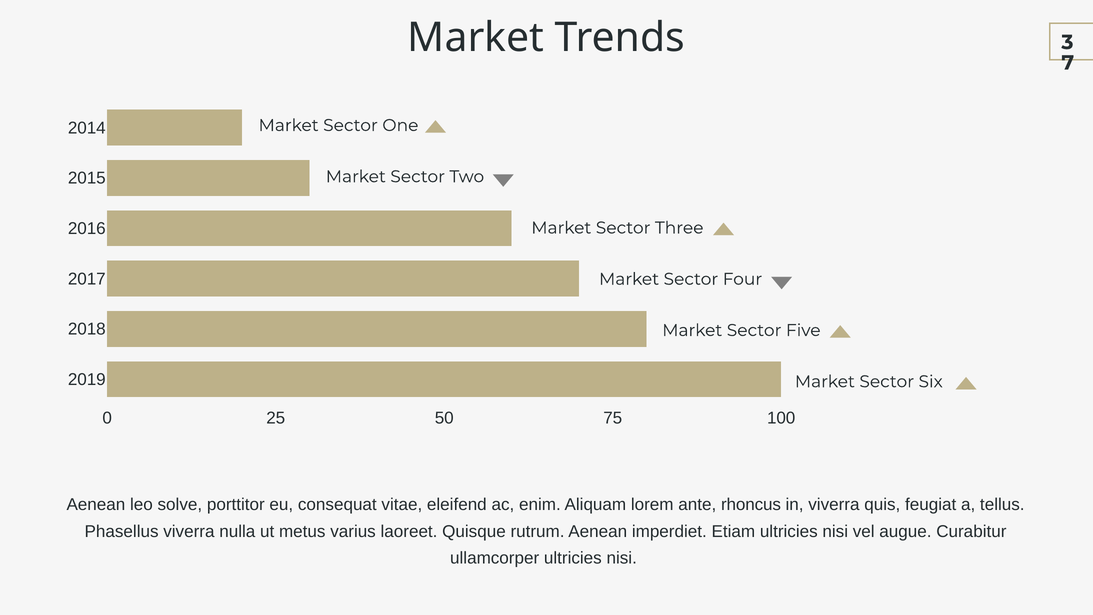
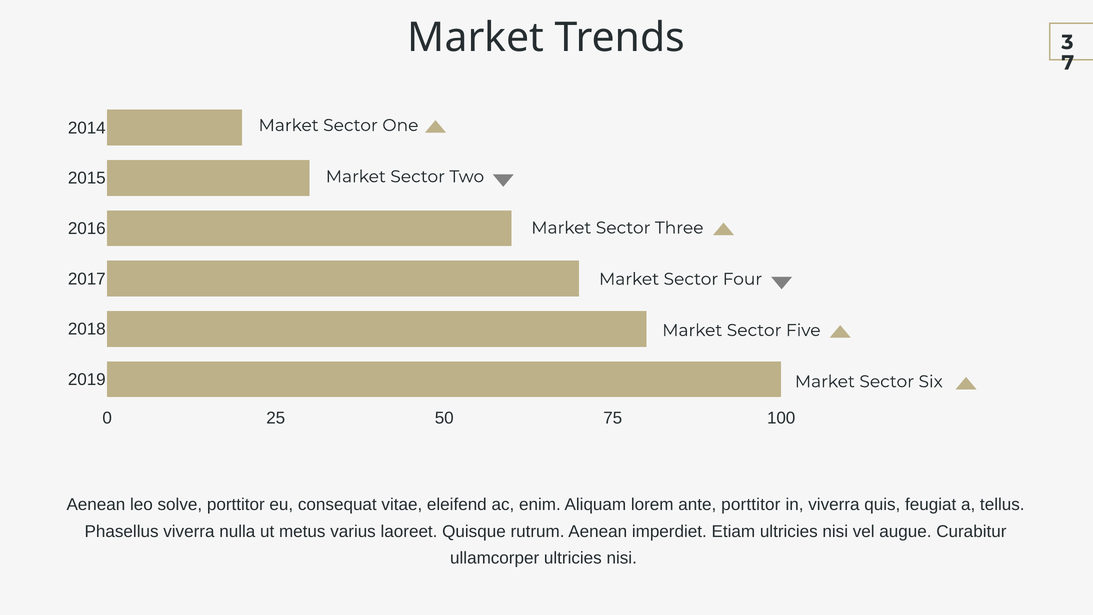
ante rhoncus: rhoncus -> porttitor (751, 505)
